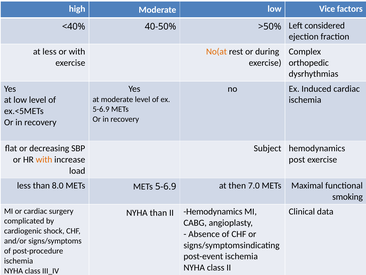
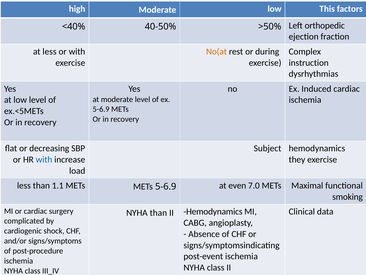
Vice: Vice -> This (327, 9)
considered: considered -> orthopedic (325, 25)
orthopedic: orthopedic -> instruction (309, 63)
with colour: orange -> blue (44, 159)
post: post -> they (297, 159)
8.0: 8.0 -> 1.1 (58, 185)
then: then -> even (237, 185)
